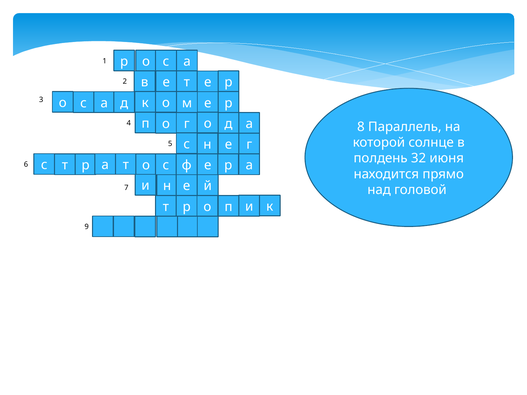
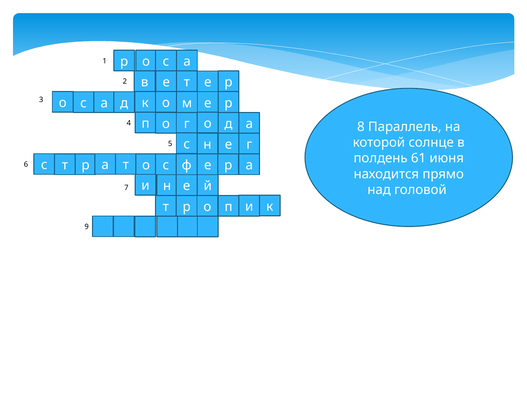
32: 32 -> 61 (419, 158)
